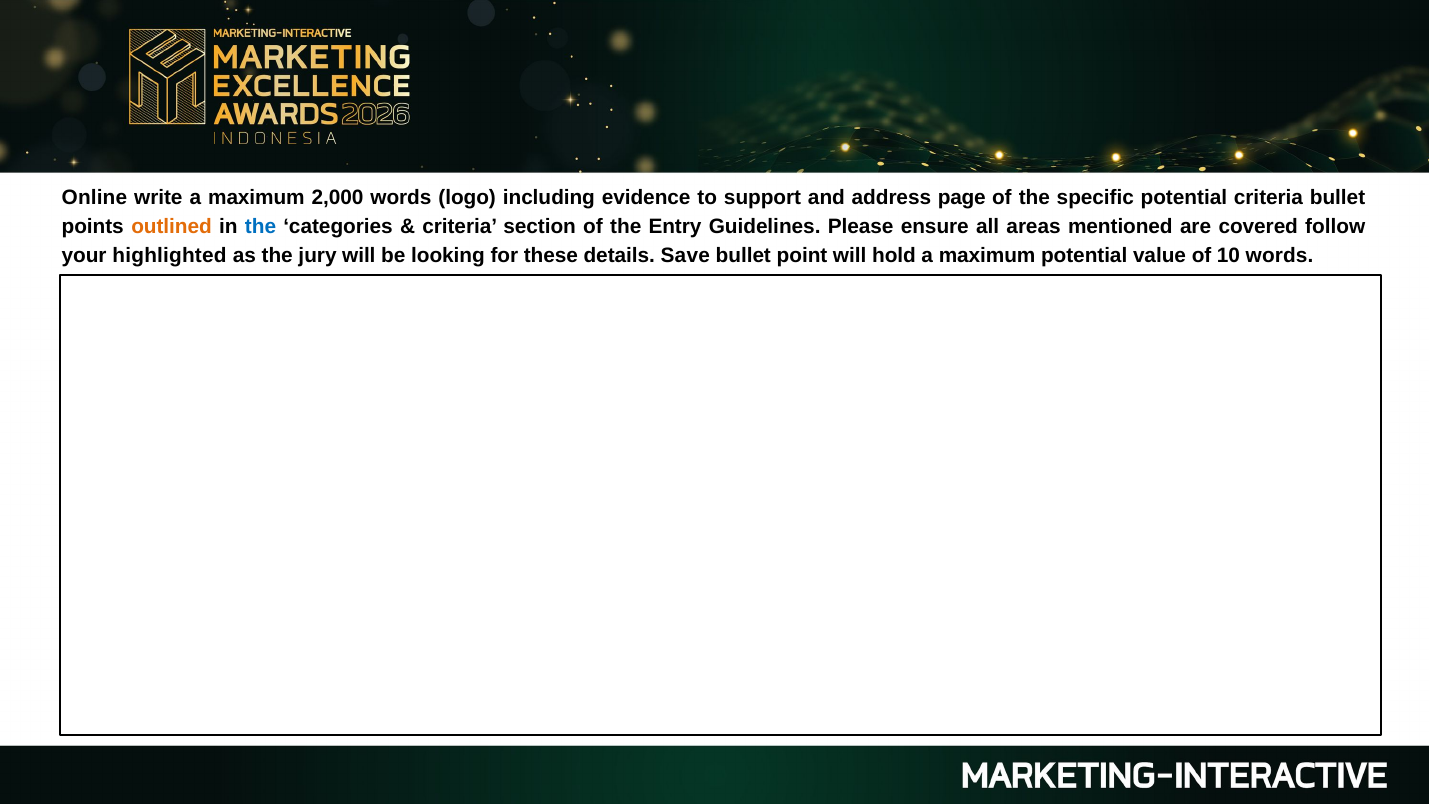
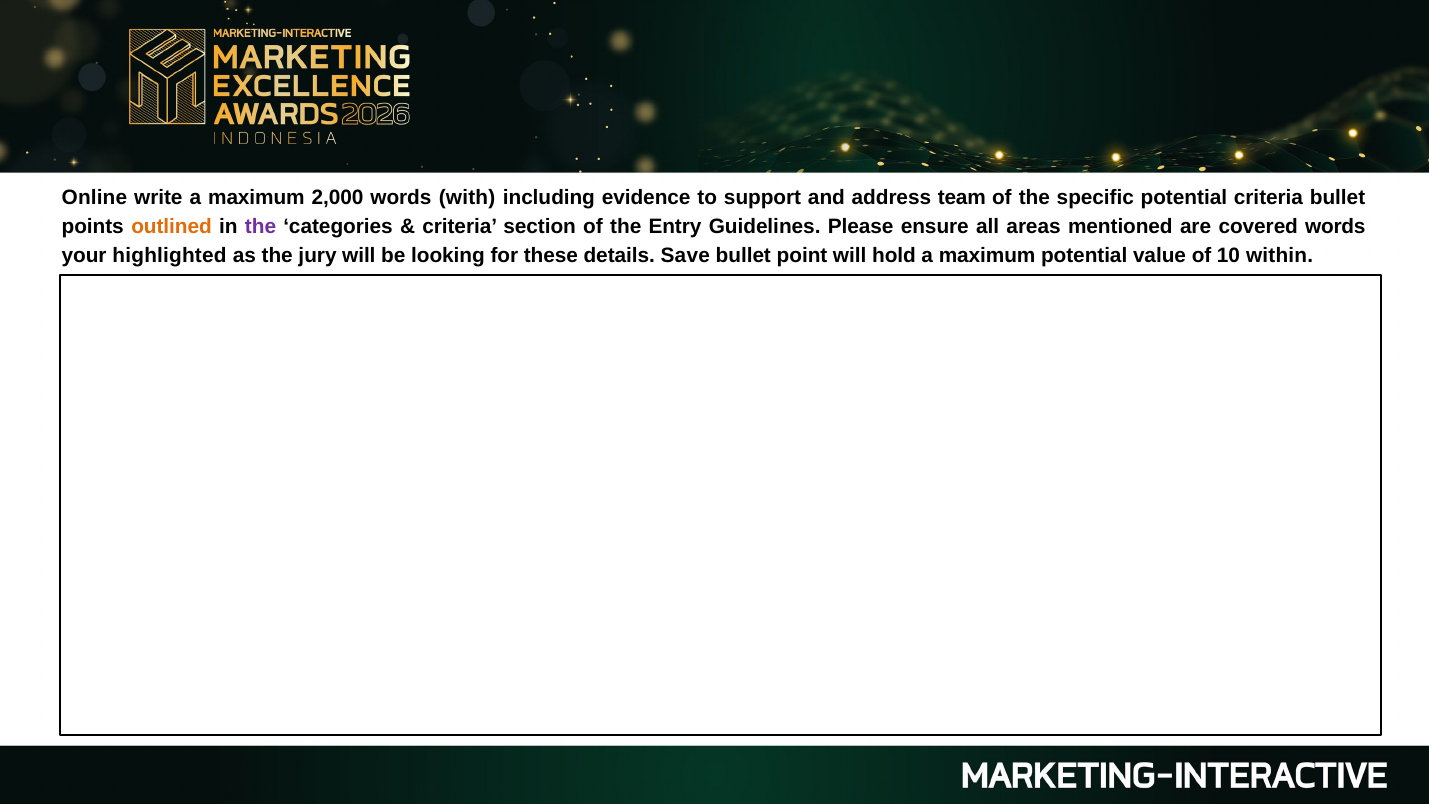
logo: logo -> with (467, 198)
page: page -> team (962, 198)
the colour: blue -> purple (261, 227)
covered follow: follow -> words (1335, 227)
10 words: words -> within (1280, 255)
